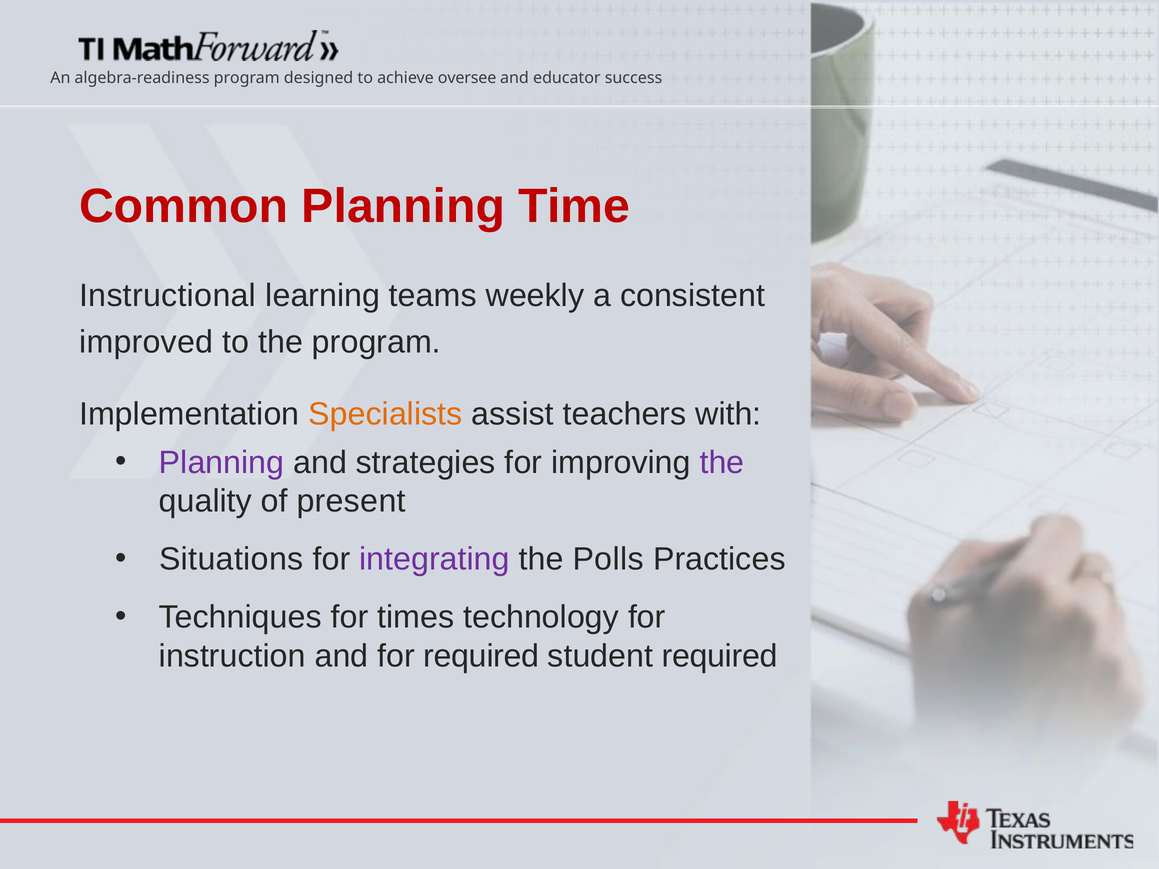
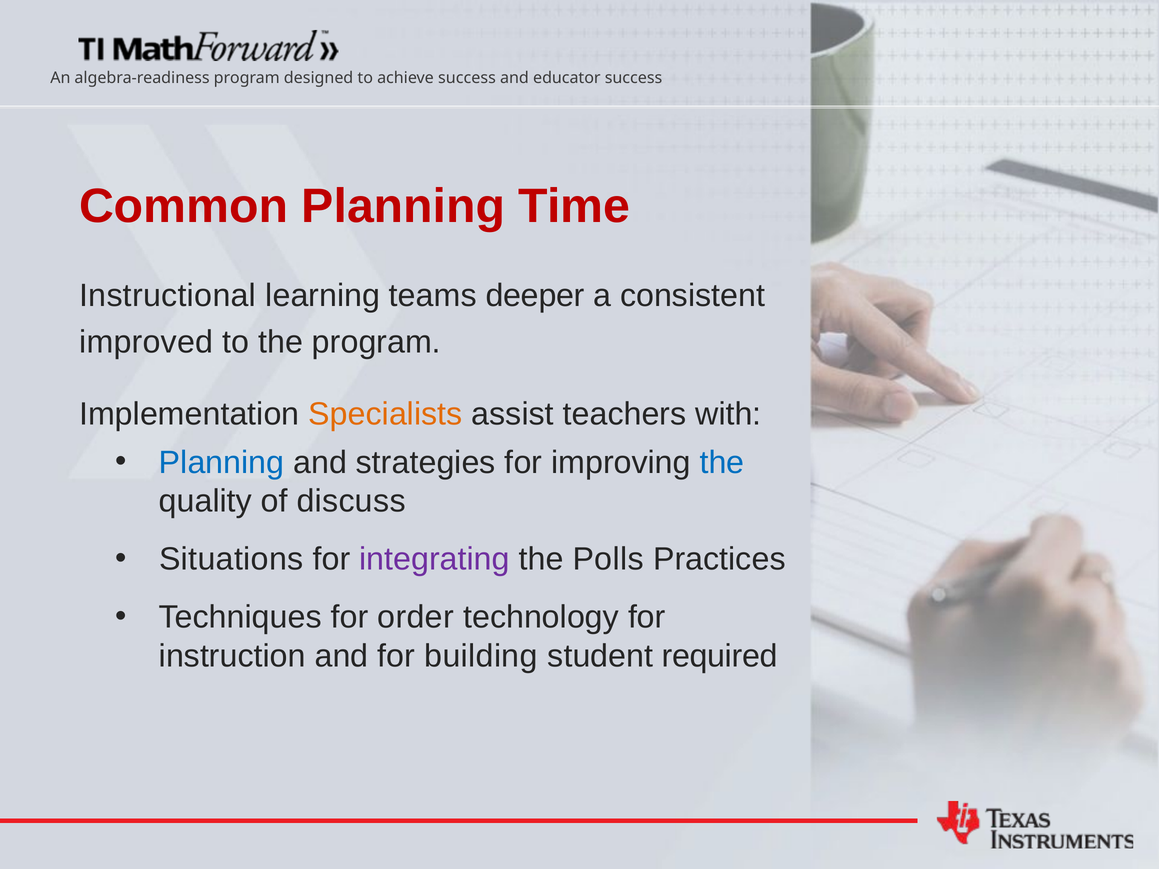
oversee: oversee -> success (467, 78)
weekly: weekly -> deeper (535, 296)
Planning colour: purple -> blue (222, 463)
the colour: purple -> blue (722, 463)
present: present -> discuss (351, 501)
times: times -> order (416, 617)
for required: required -> building (481, 656)
